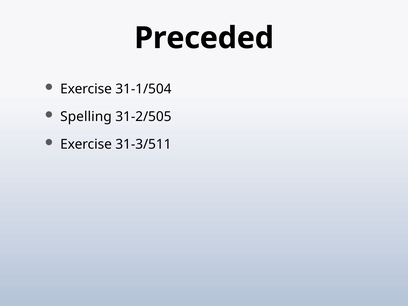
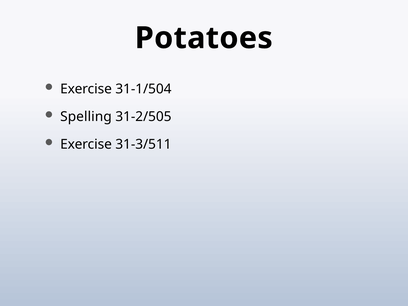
Preceded: Preceded -> Potatoes (204, 38)
